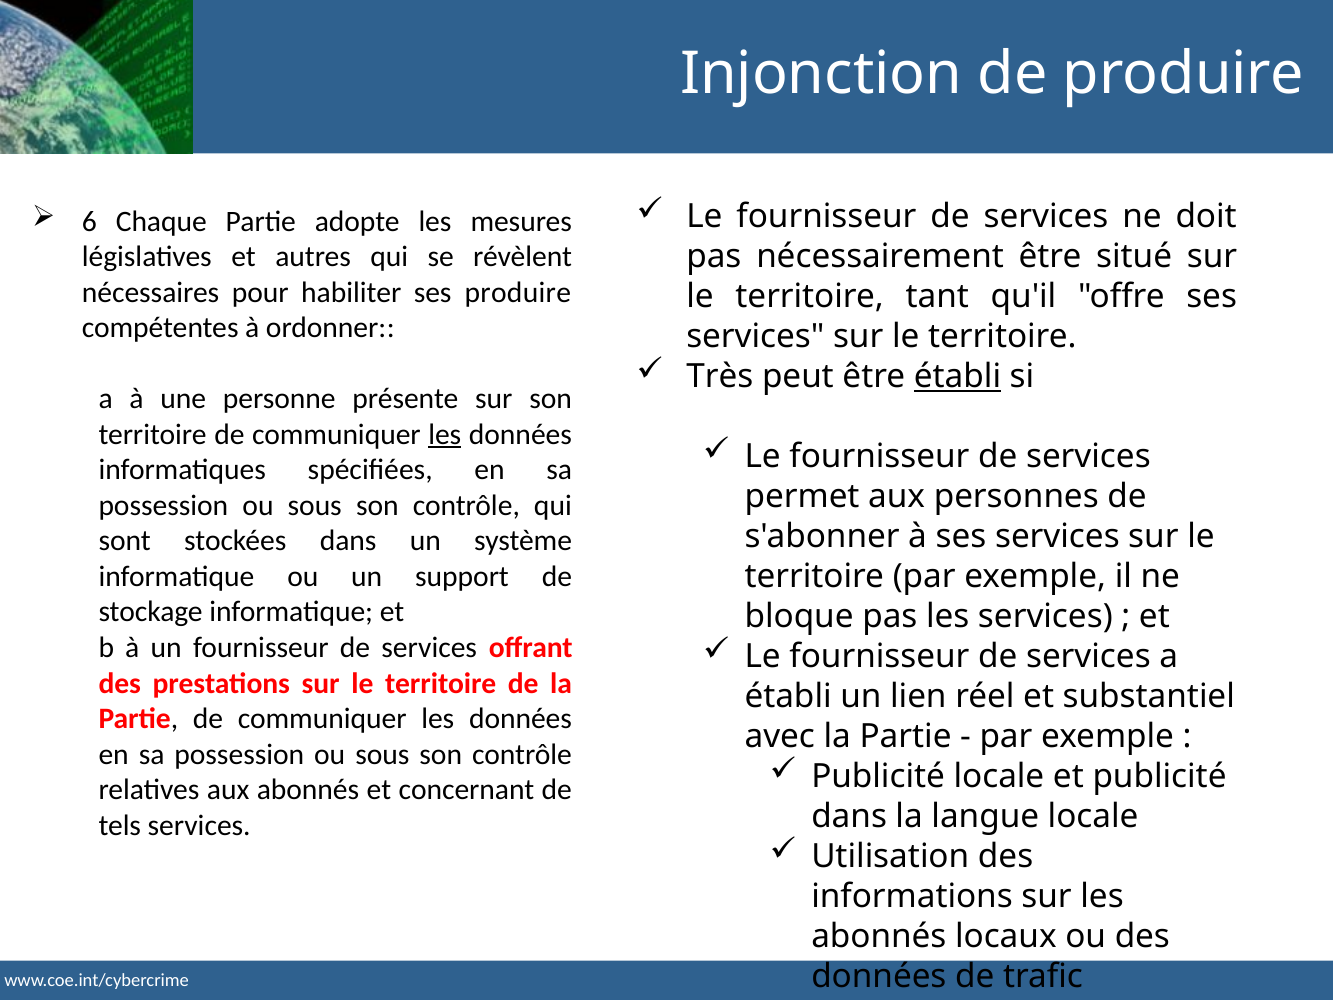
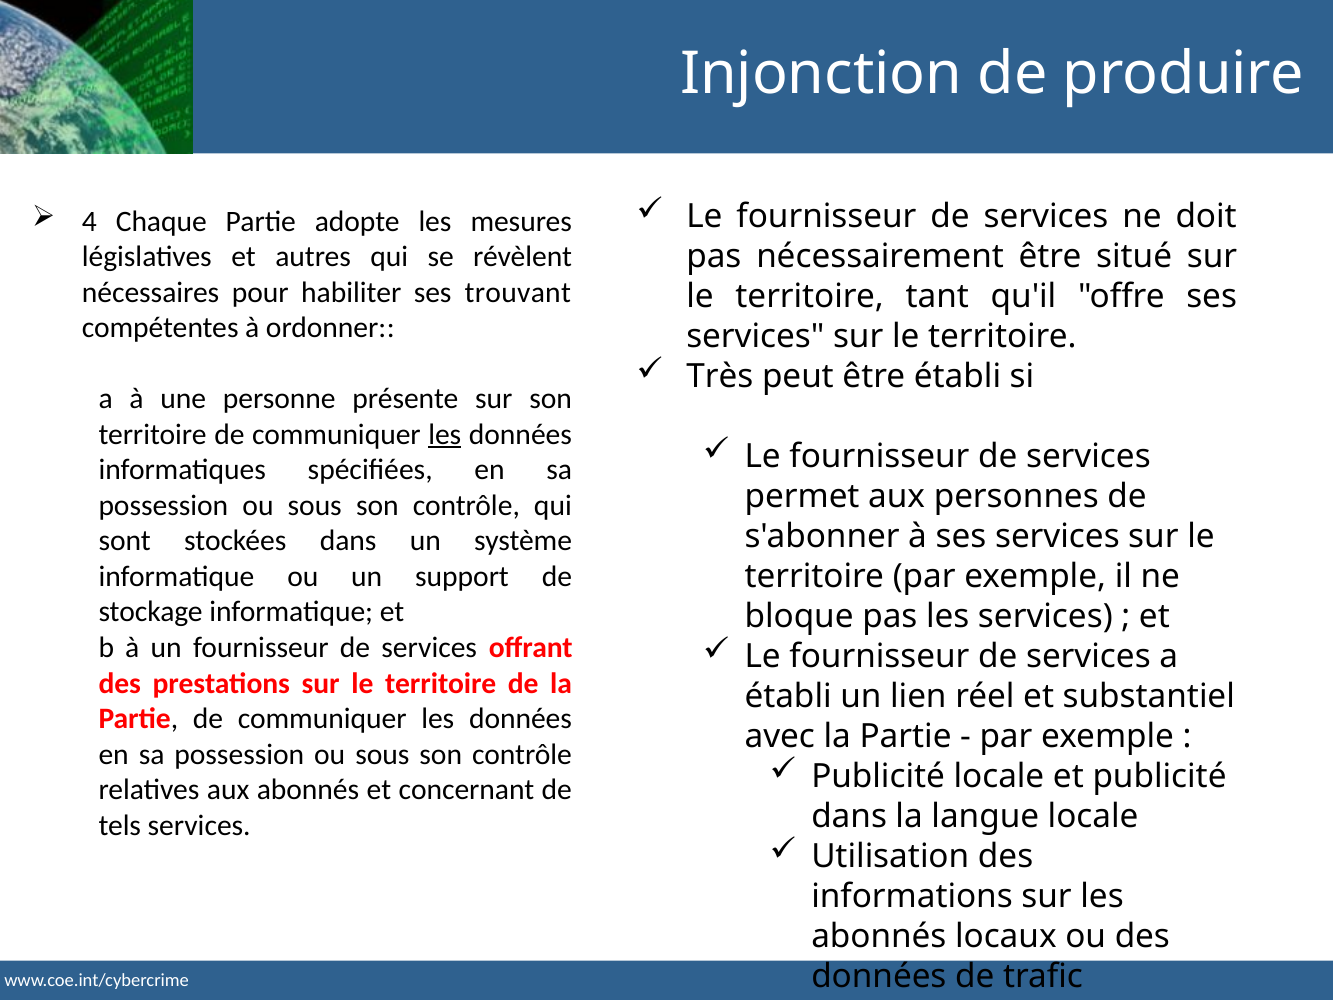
6: 6 -> 4 (89, 221)
ses produire: produire -> trouvant (518, 292)
établi underline: present -> none (958, 376)
